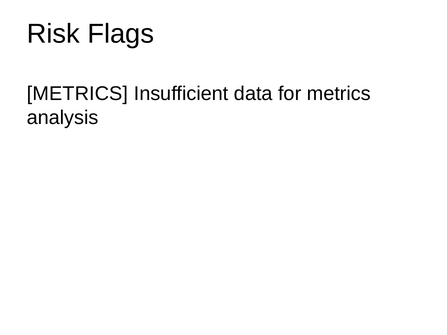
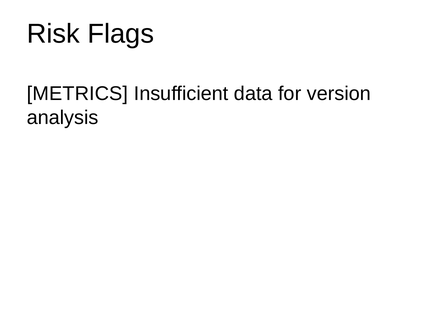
for metrics: metrics -> version (339, 94)
